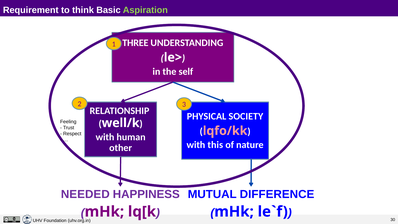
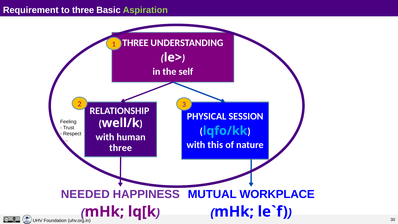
to think: think -> three (83, 10)
SOCIETY: SOCIETY -> SESSION (246, 116)
lqfo/kk colour: pink -> light blue (225, 131)
other: other -> three (121, 148)
DIFFERENCE: DIFFERENCE -> WORKPLACE (277, 194)
